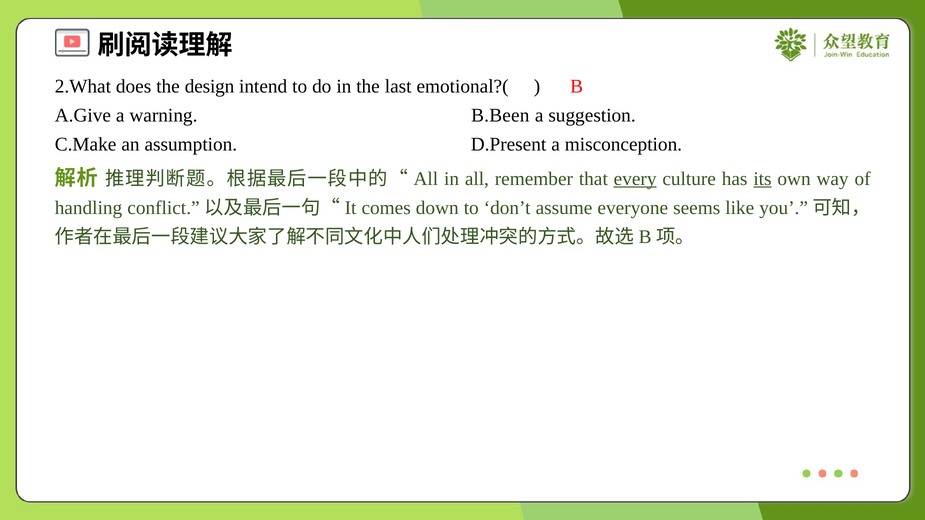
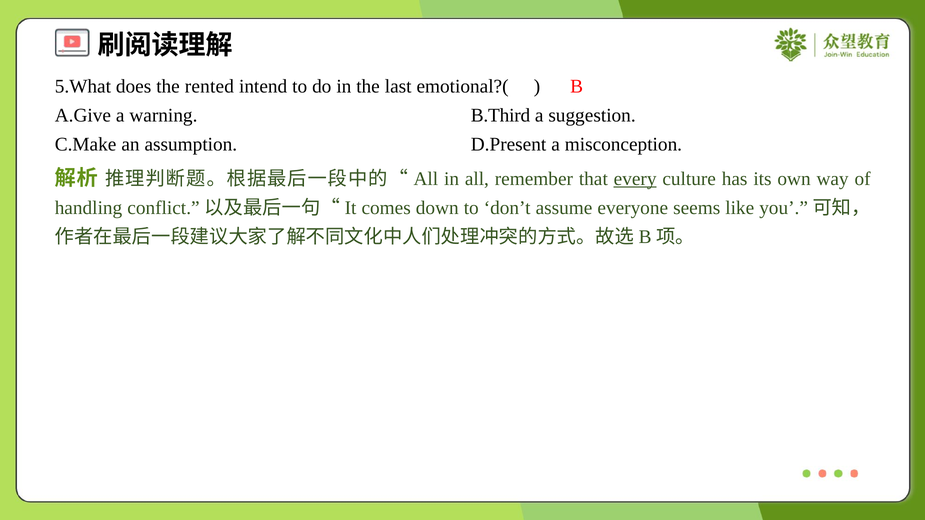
2.What: 2.What -> 5.What (83, 87)
design: design -> rented (209, 87)
B.Been: B.Been -> B.Third (500, 116)
its underline: present -> none (762, 179)
